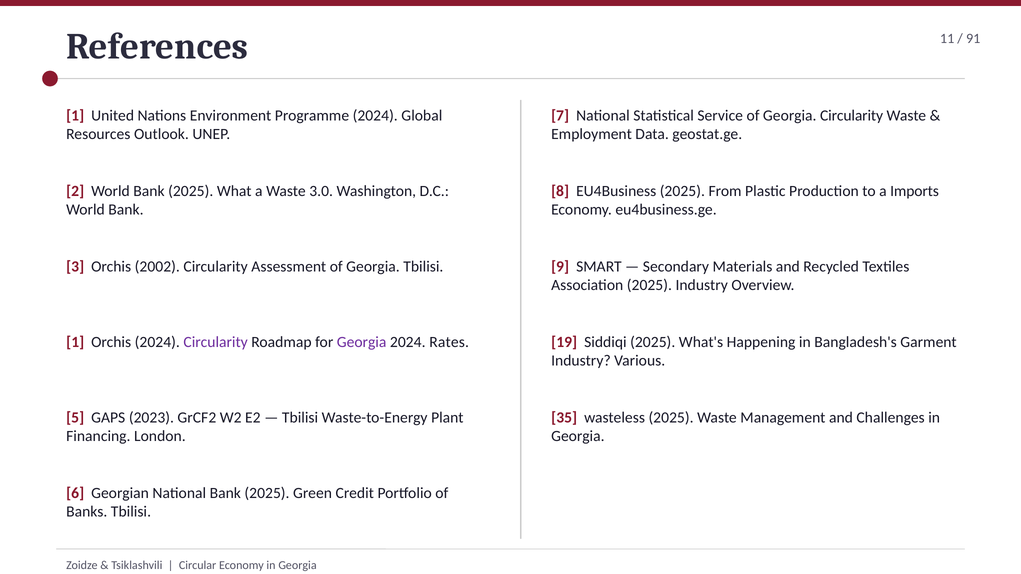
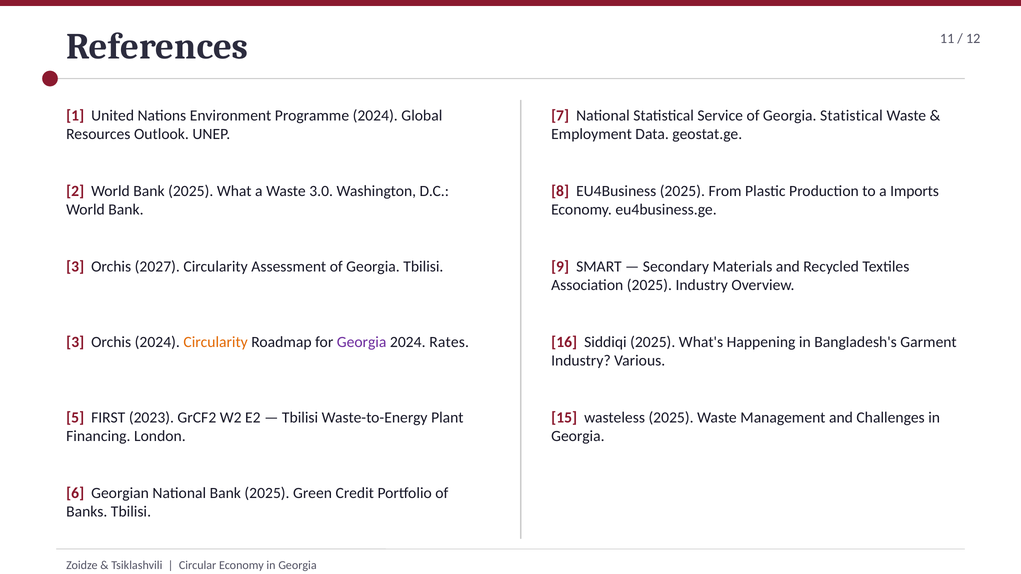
91: 91 -> 12 (973, 39)
Georgia Circularity: Circularity -> Statistical (851, 116)
2002: 2002 -> 2027 (157, 267)
1: 1 -> 3 (75, 342)
Circularity colour: purple -> orange (216, 342)
19: 19 -> 16 (564, 342)
GAPS: GAPS -> FIRST (108, 418)
35: 35 -> 15 (564, 418)
